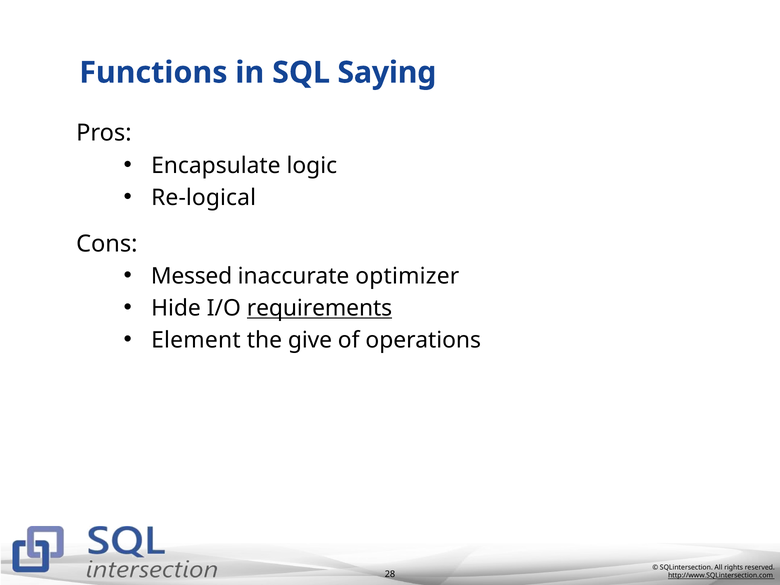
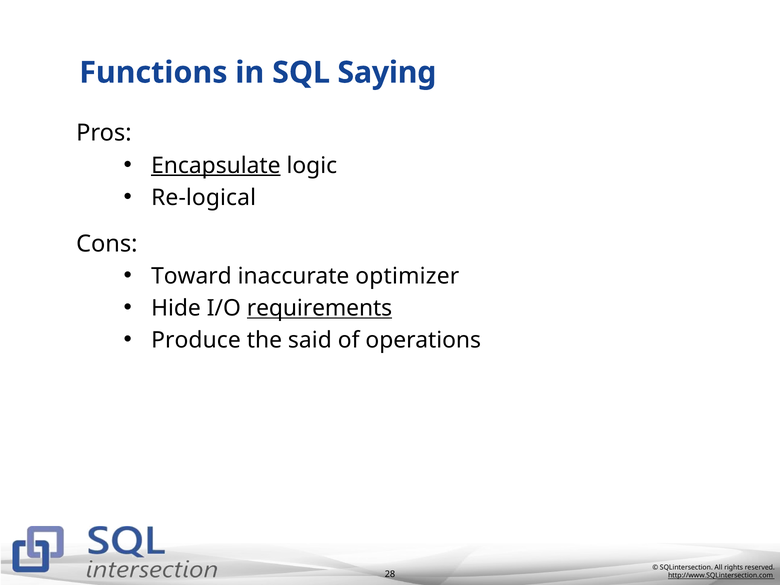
Encapsulate underline: none -> present (216, 166)
Messed: Messed -> Toward (191, 276)
Element: Element -> Produce (196, 340)
give: give -> said (310, 340)
